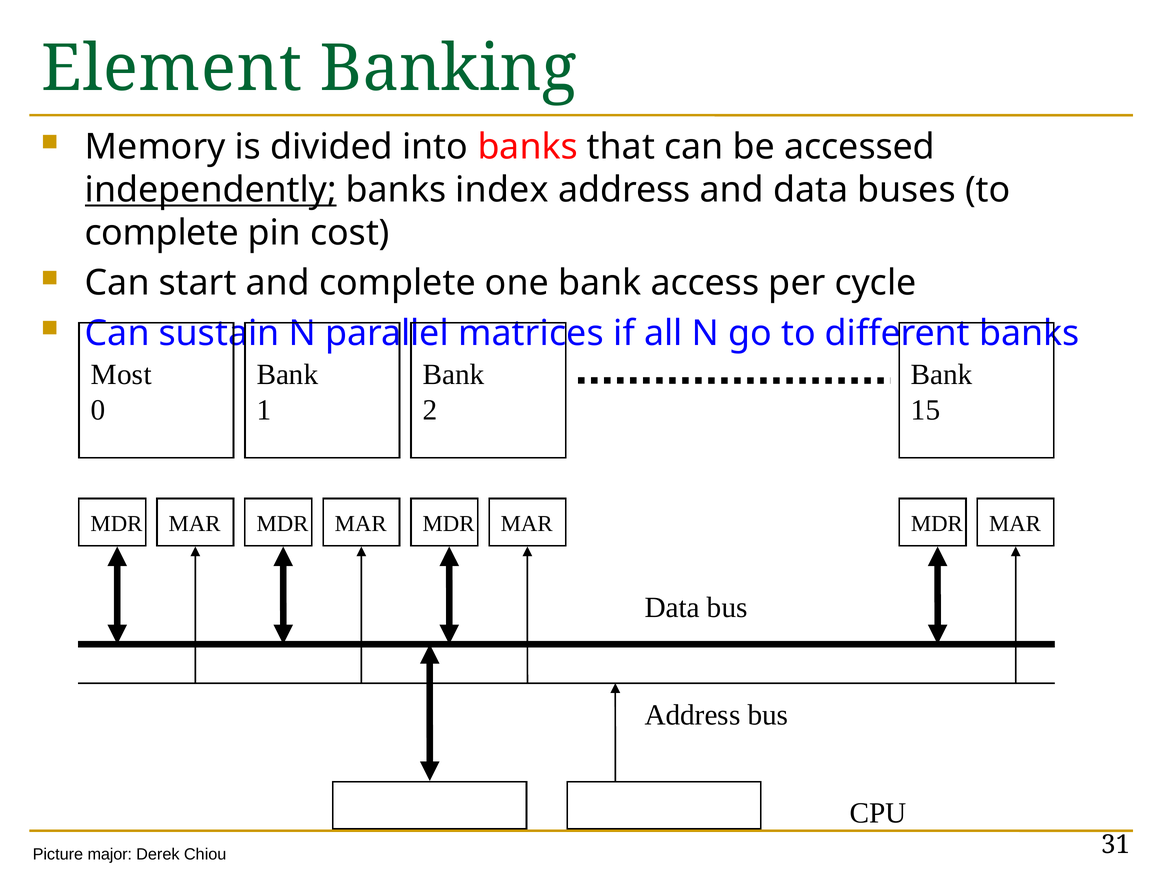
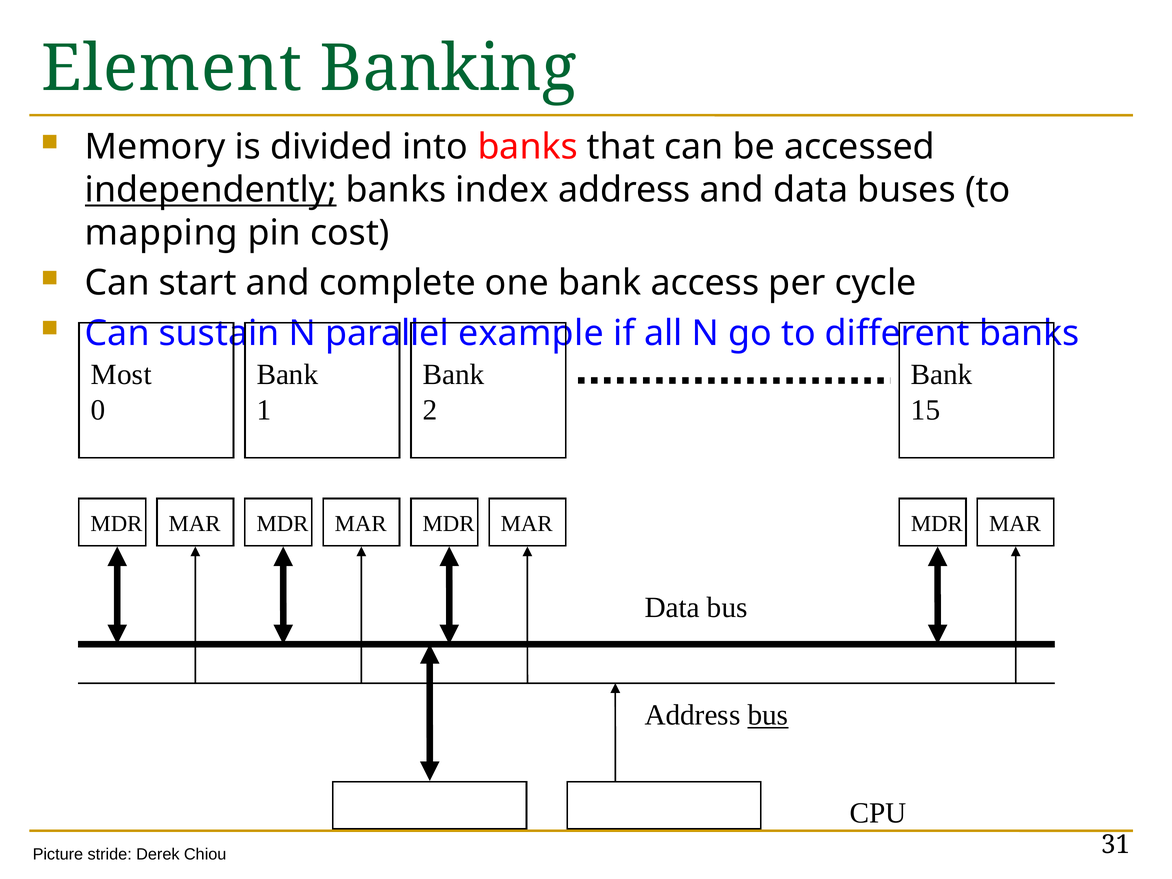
complete: complete -> mapping (162, 233)
matrices: matrices -> example (531, 333)
bus underline: none -> present (768, 715)
major: major -> stride (110, 854)
